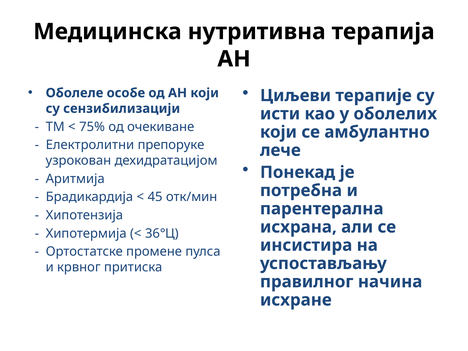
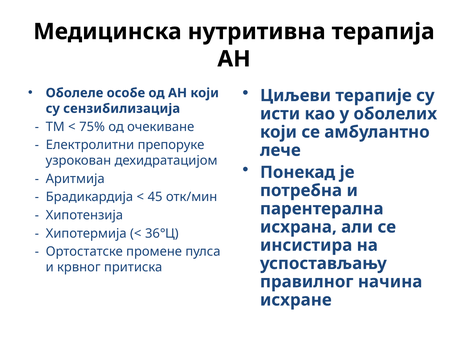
сензибилизацији: сензибилизацији -> сензибилизација (122, 109)
